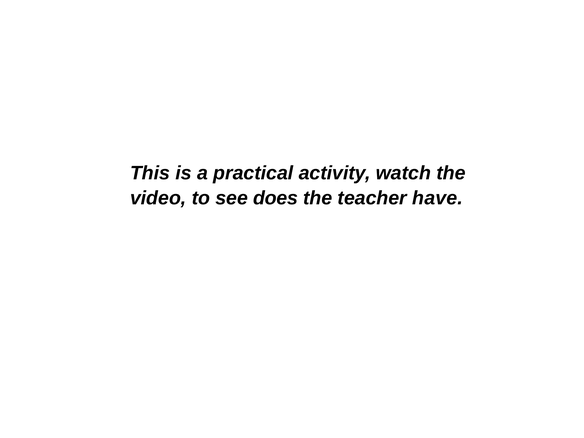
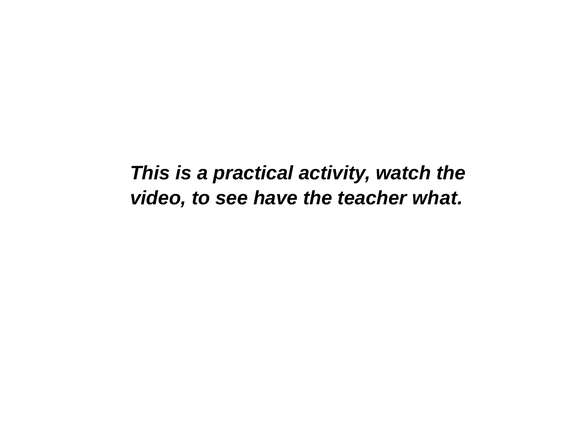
does: does -> have (276, 198)
have: have -> what (438, 198)
